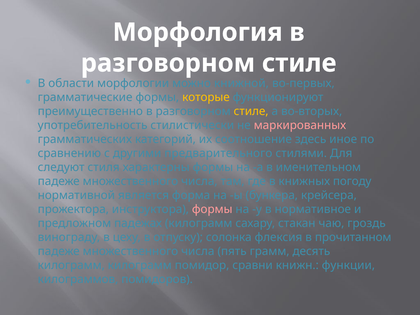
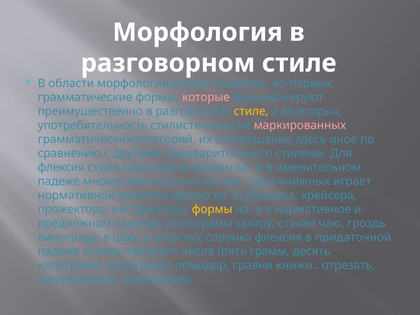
которые colour: yellow -> pink (206, 97)
следуют: следуют -> флексия (61, 167)
погоду: погоду -> играет (352, 181)
формы colour: pink -> yellow (212, 209)
прочитанном: прочитанном -> придаточной (353, 237)
функции: функции -> отрезать (348, 265)
